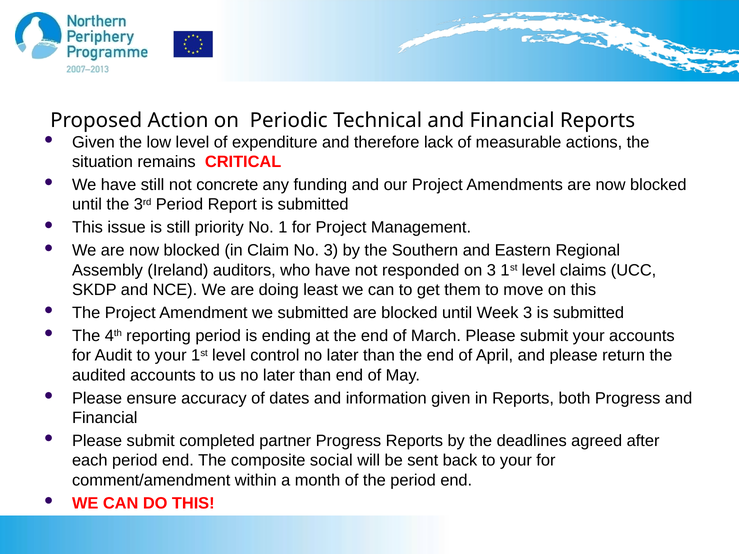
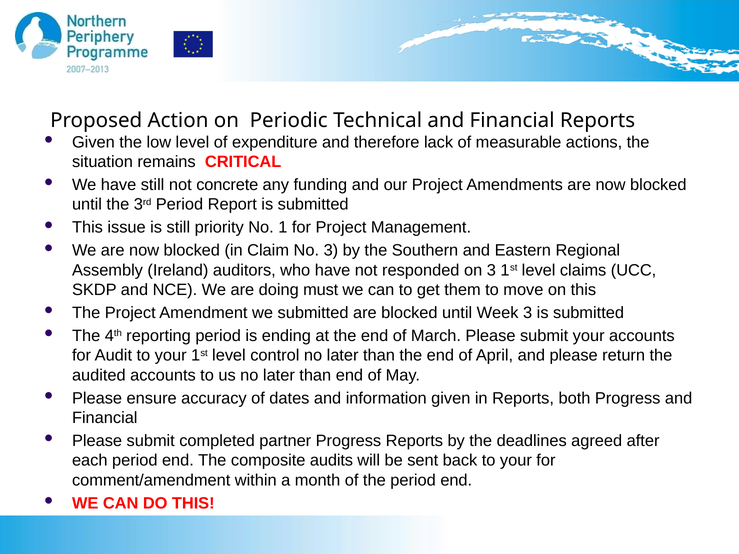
least: least -> must (321, 290)
social: social -> audits (331, 461)
